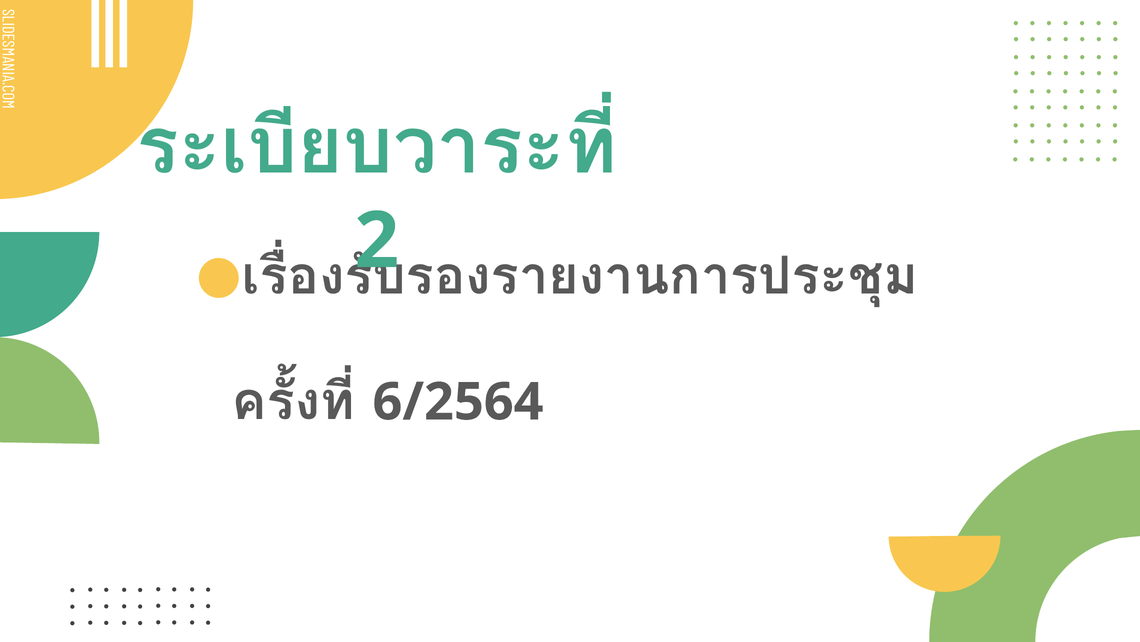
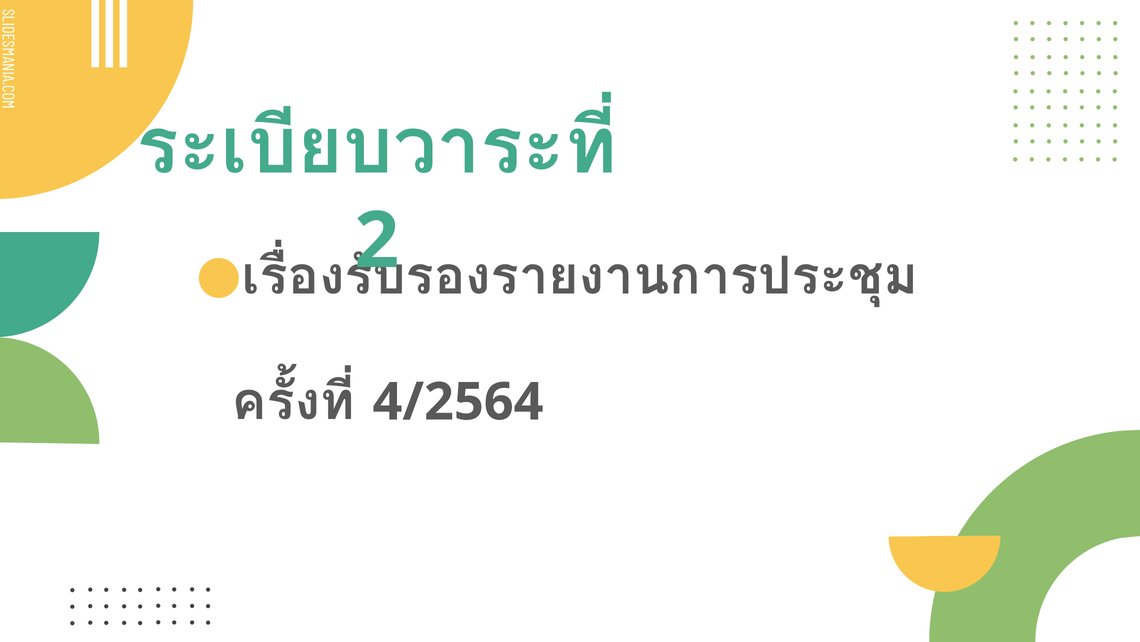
6/2564: 6/2564 -> 4/2564 (458, 402)
